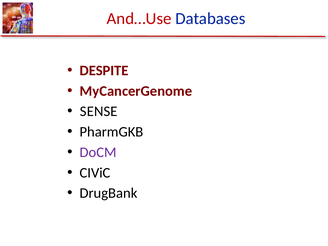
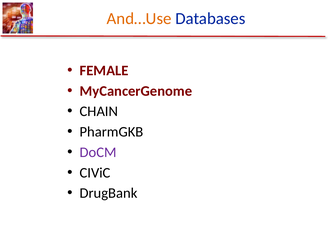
And…Use colour: red -> orange (139, 19)
DESPITE: DESPITE -> FEMALE (104, 71)
SENSE: SENSE -> CHAIN (99, 111)
